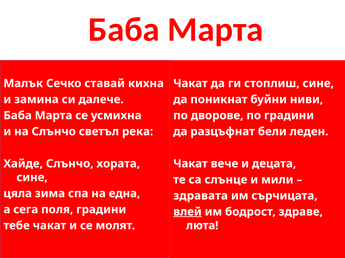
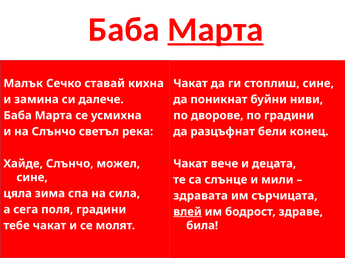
Марта underline: none -> present (215, 30)
леден: леден -> конец (309, 132)
хората: хората -> можел (118, 164)
една: една -> сила (124, 194)
люта: люта -> била (202, 226)
